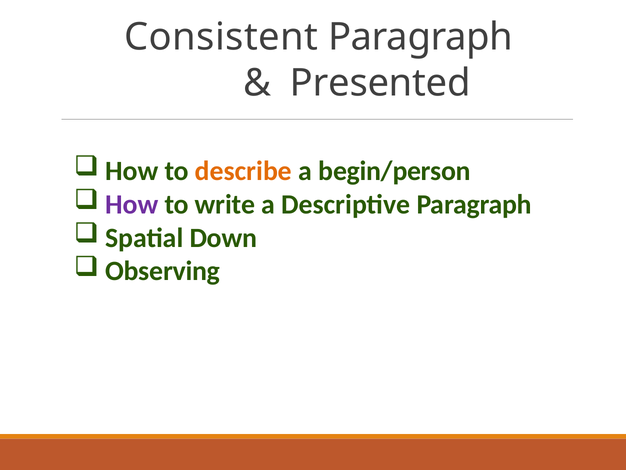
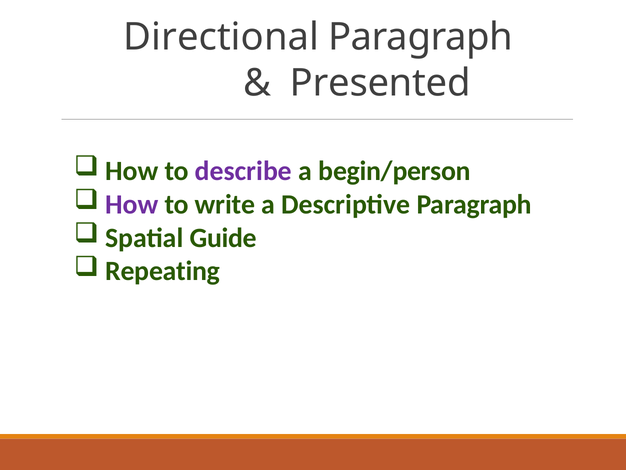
Consistent: Consistent -> Directional (221, 37)
describe colour: orange -> purple (243, 171)
Down: Down -> Guide (223, 238)
Observing: Observing -> Repeating (163, 271)
